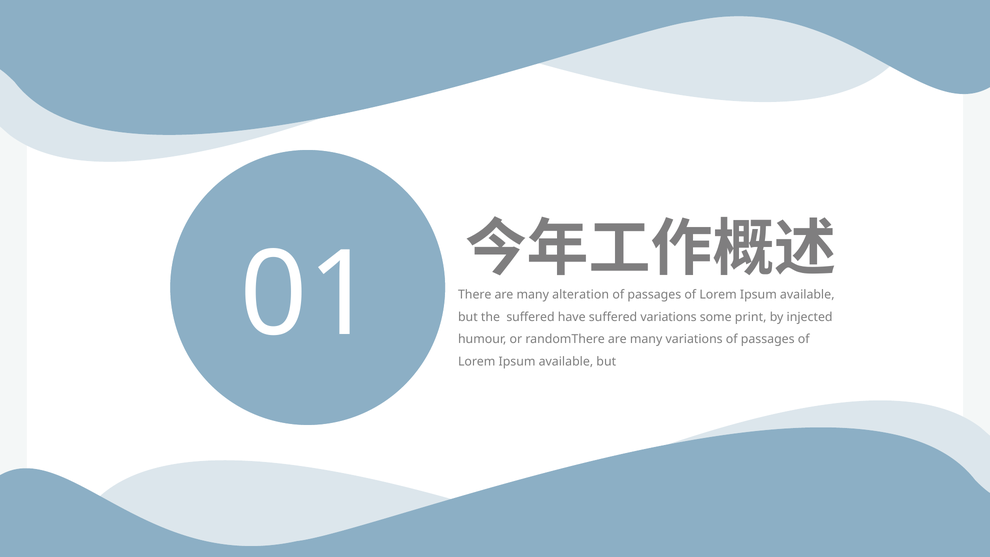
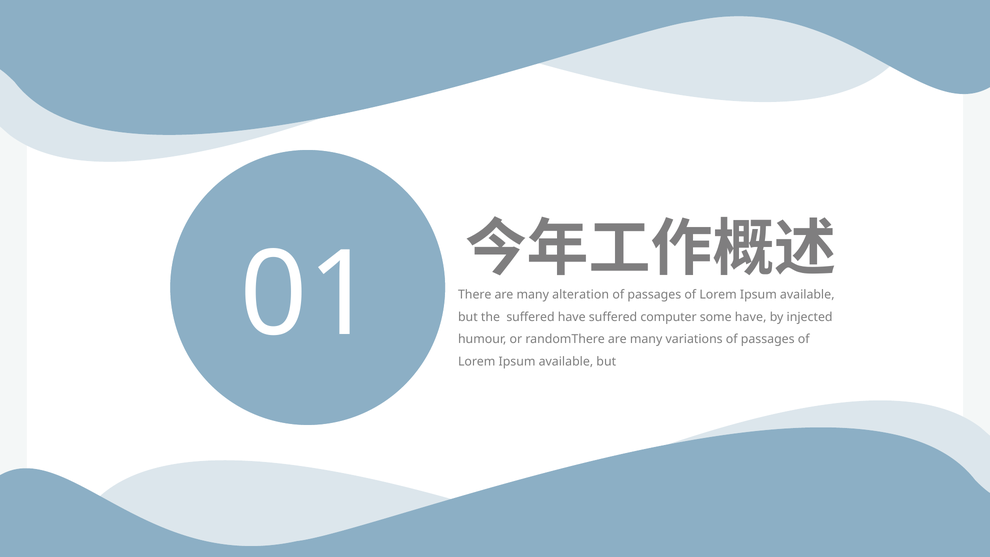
suffered variations: variations -> computer (669, 317)
some print: print -> have (751, 317)
